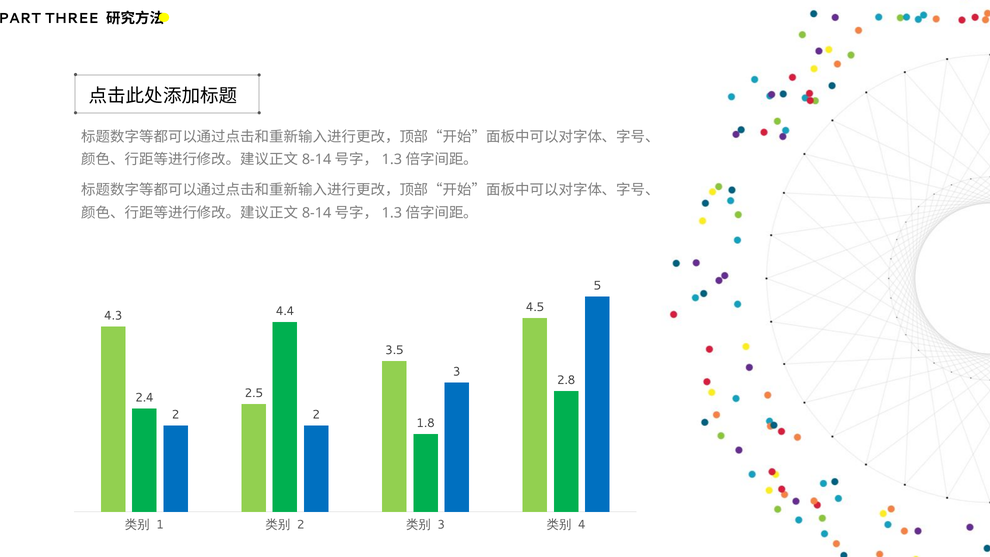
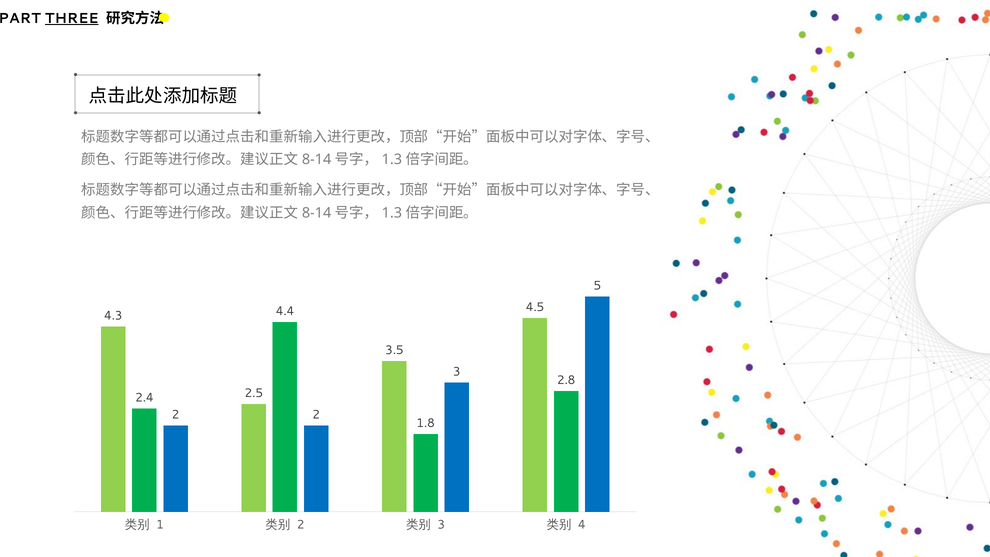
THREE underline: none -> present (72, 18)
